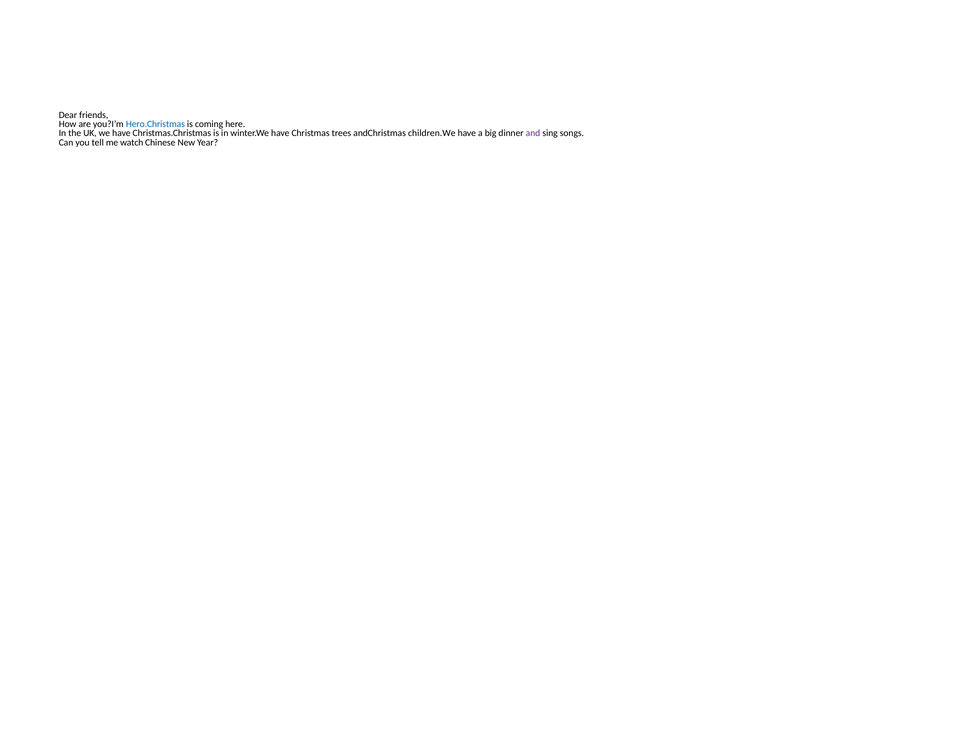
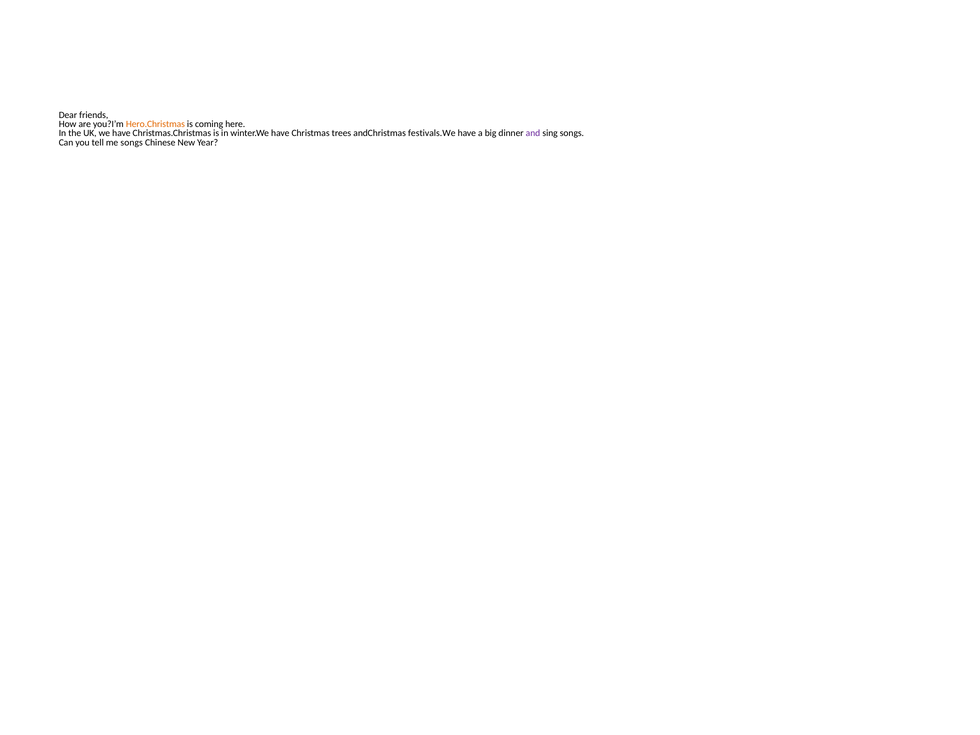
Hero.Christmas colour: blue -> orange (155, 124)
children.We: children.We -> festivals.We (432, 133)
me watch: watch -> songs (132, 142)
